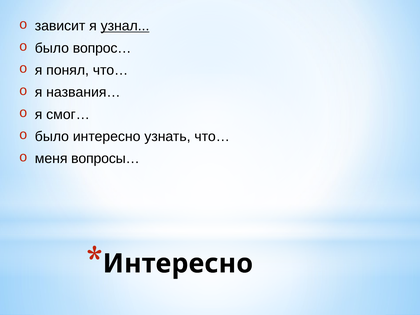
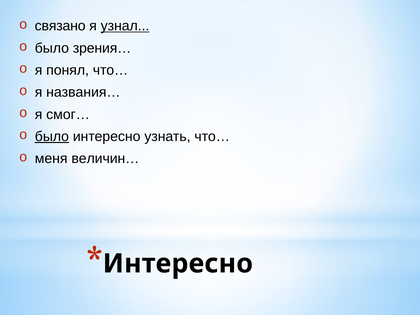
зависит: зависит -> связано (60, 26)
вопрос…: вопрос… -> зрения… (102, 48)
было underline: none -> present (52, 137)
вопросы…: вопросы… -> величин… (105, 159)
